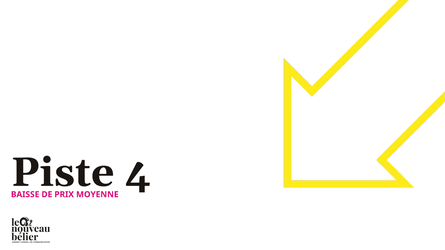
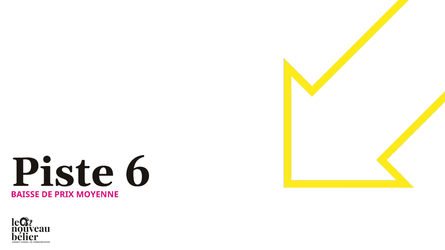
4: 4 -> 6 (138, 173)
